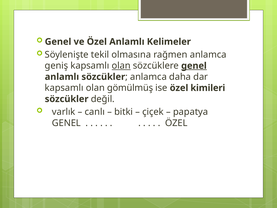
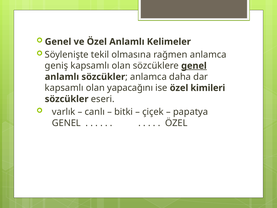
olan underline: present -> none (121, 66)
gömülmüş: gömülmüş -> yapacağını (130, 88)
değil: değil -> eseri (103, 99)
